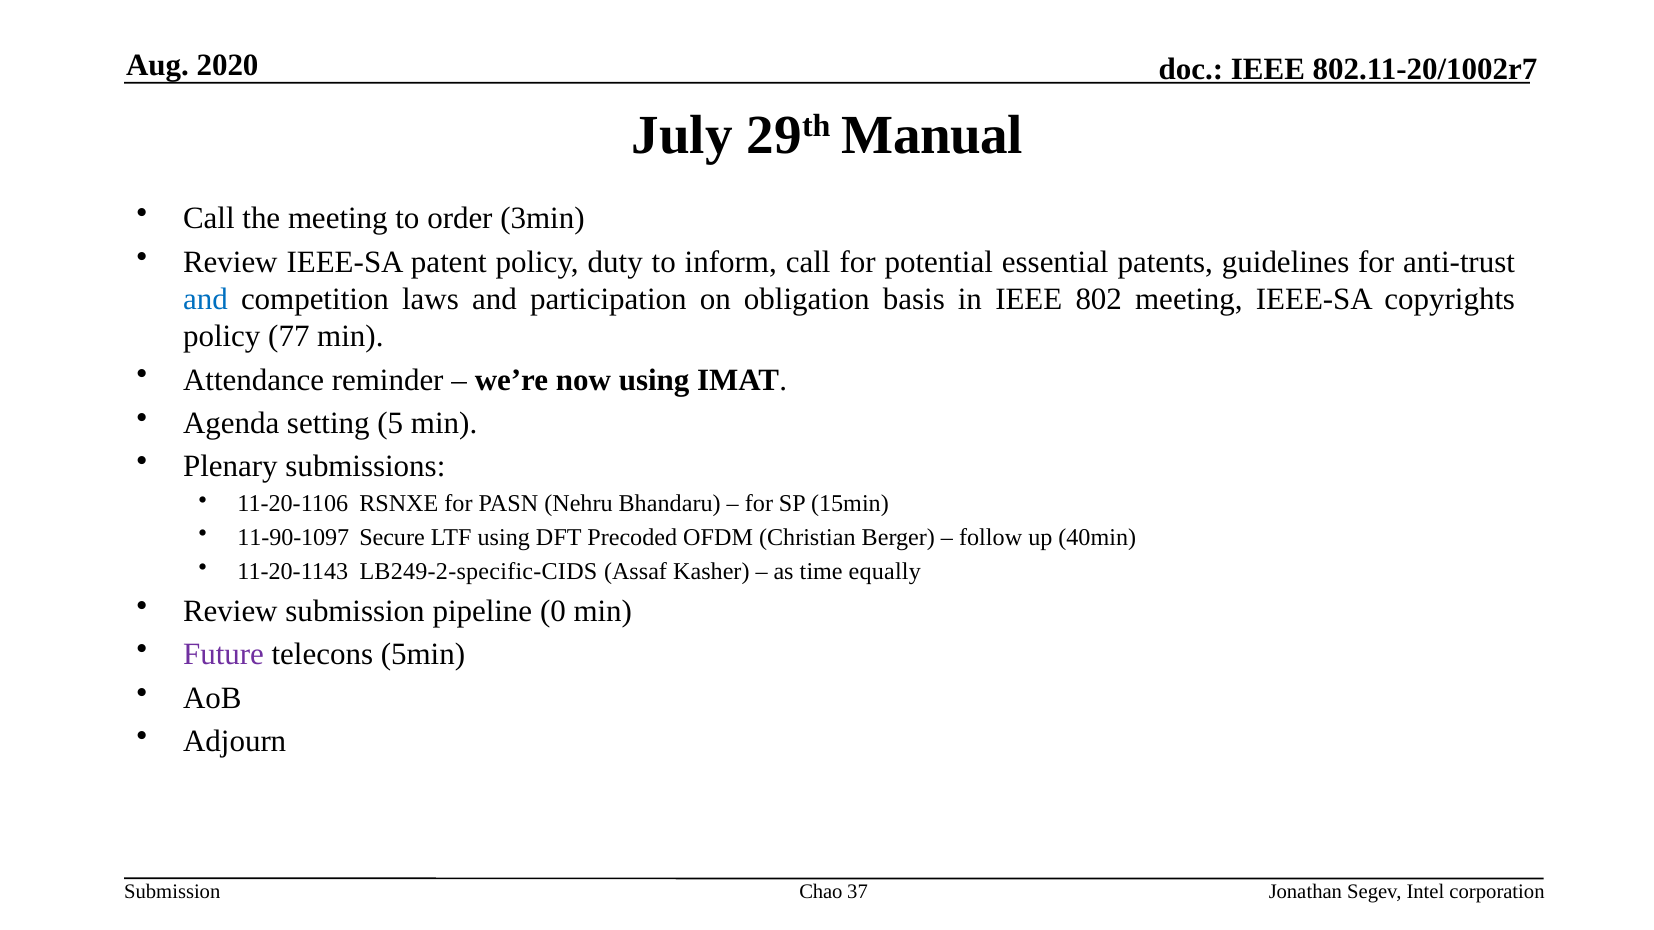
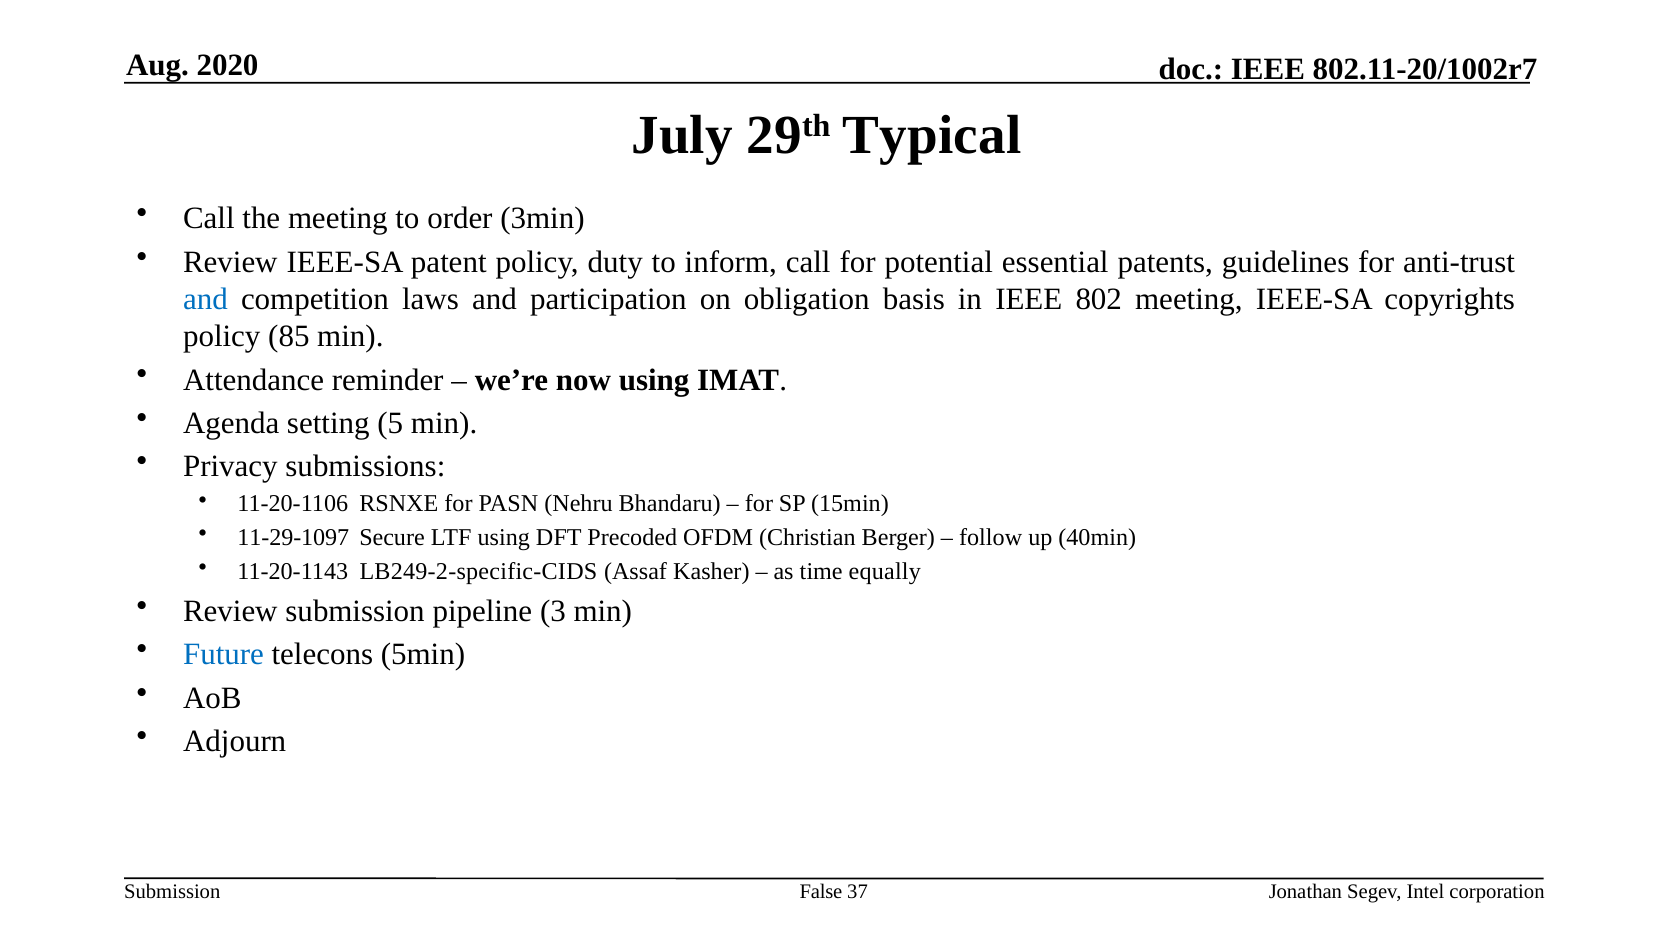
Manual: Manual -> Typical (932, 135)
77: 77 -> 85 (289, 337)
Plenary: Plenary -> Privacy (230, 467)
11-90-1097: 11-90-1097 -> 11-29-1097 (293, 538)
0: 0 -> 3 (553, 612)
Future colour: purple -> blue (224, 655)
Chao: Chao -> False (821, 892)
